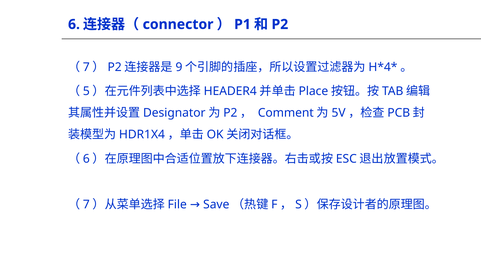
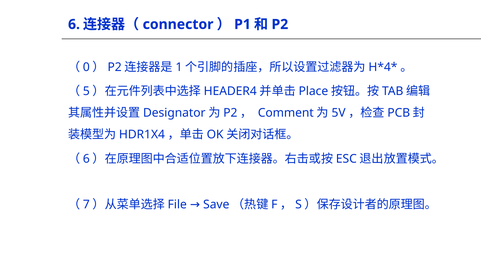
7: 7 -> 0 (86, 67)
9: 9 -> 1 (179, 67)
